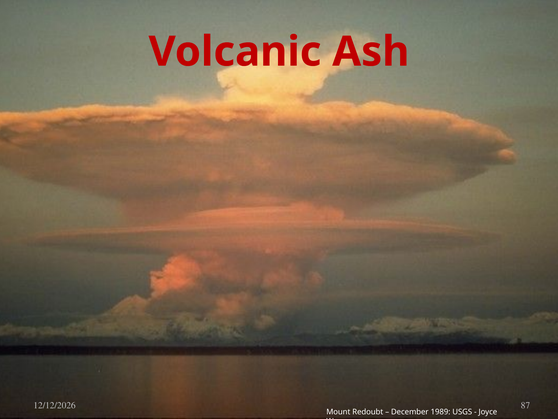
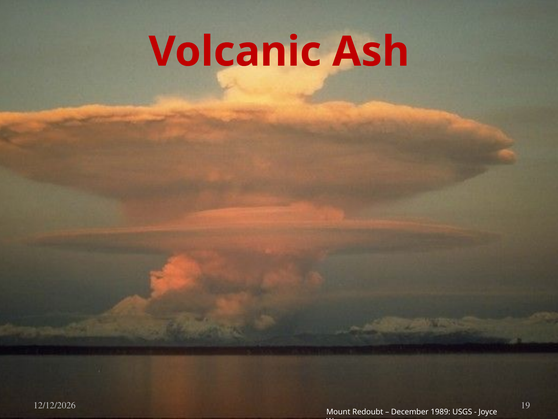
87: 87 -> 19 (525, 405)
